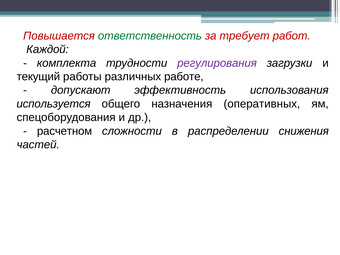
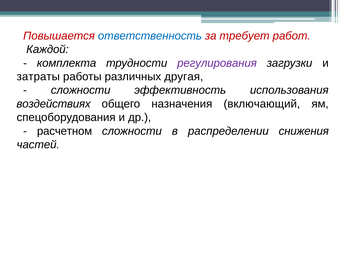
ответственность colour: green -> blue (150, 36)
текущий: текущий -> затраты (38, 77)
работе: работе -> другая (184, 77)
допускают: допускают -> сложности (81, 90)
используется: используется -> воздействиях (54, 104)
оперативных: оперативных -> включающий (262, 104)
